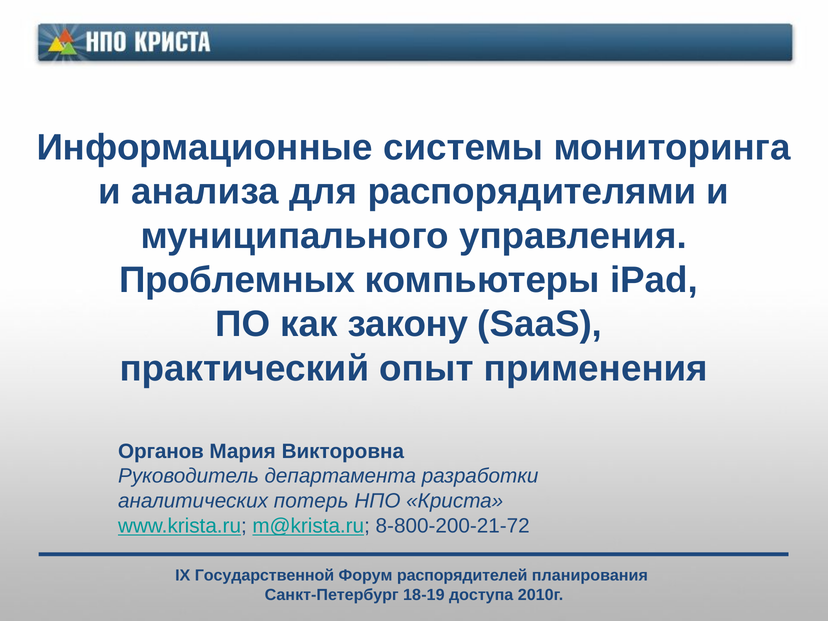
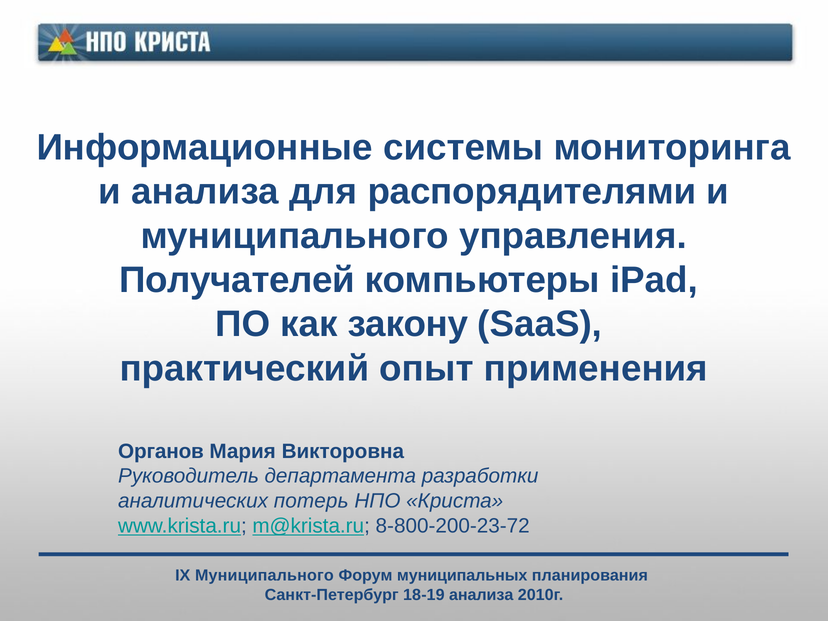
Проблемных: Проблемных -> Получателей (237, 280)
8-800-200-21-72: 8-800-200-21-72 -> 8-800-200-23-72 (453, 526)
IX Государственной: Государственной -> Муниципального (264, 576)
распорядителей: распорядителей -> муниципальных (462, 576)
18-19 доступа: доступа -> анализа (481, 595)
